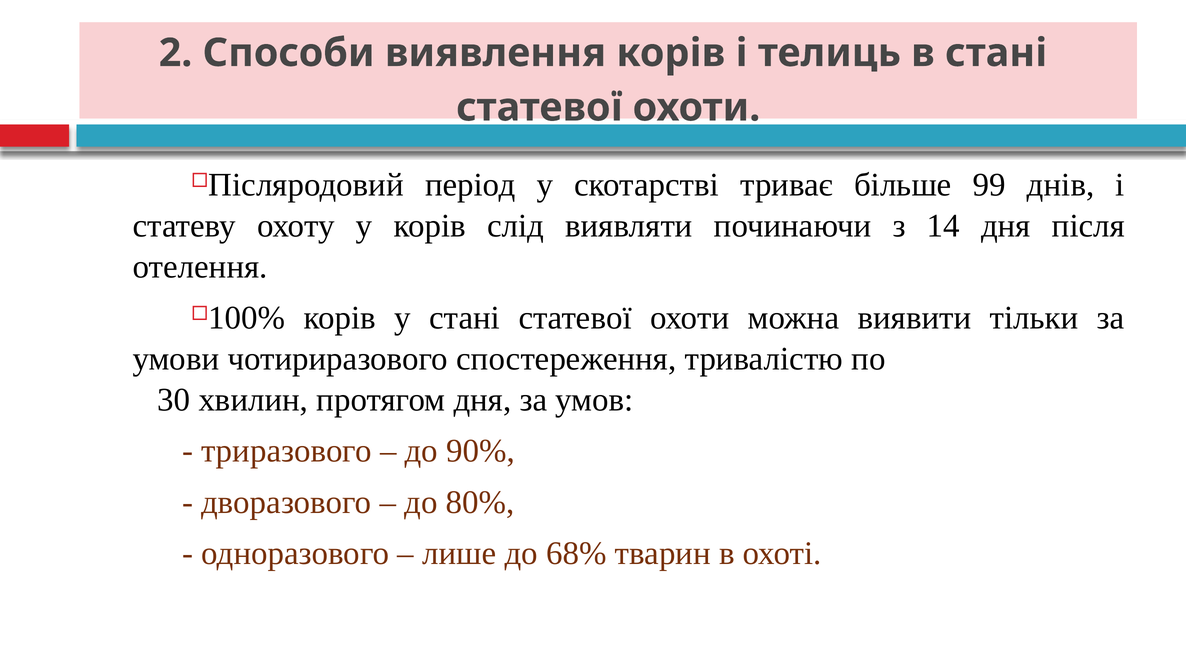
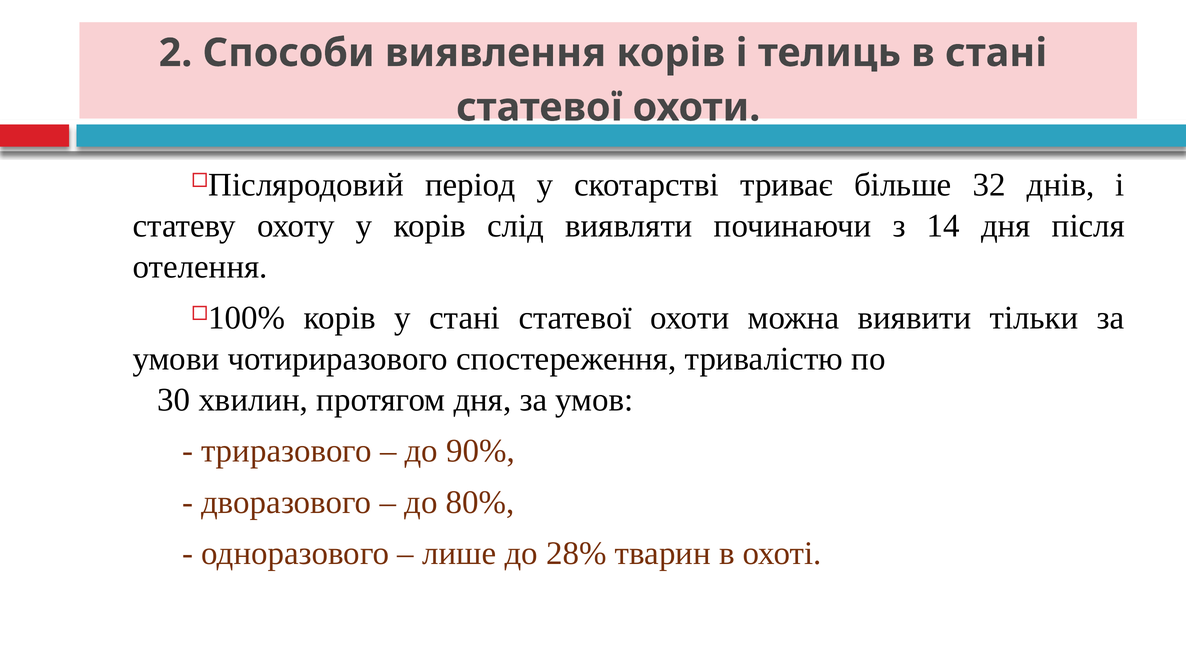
99: 99 -> 32 (989, 185)
68%: 68% -> 28% (576, 554)
